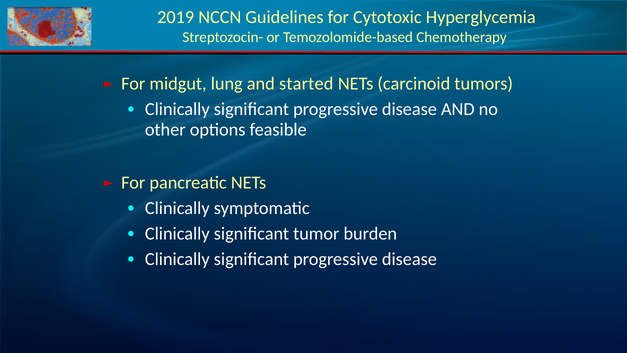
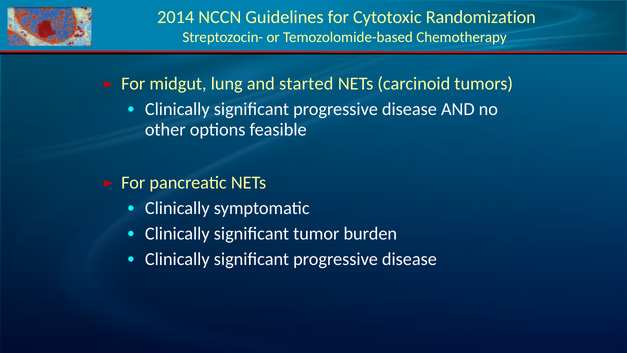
2019: 2019 -> 2014 (176, 17)
Hyperglycemia: Hyperglycemia -> Randomization (481, 17)
